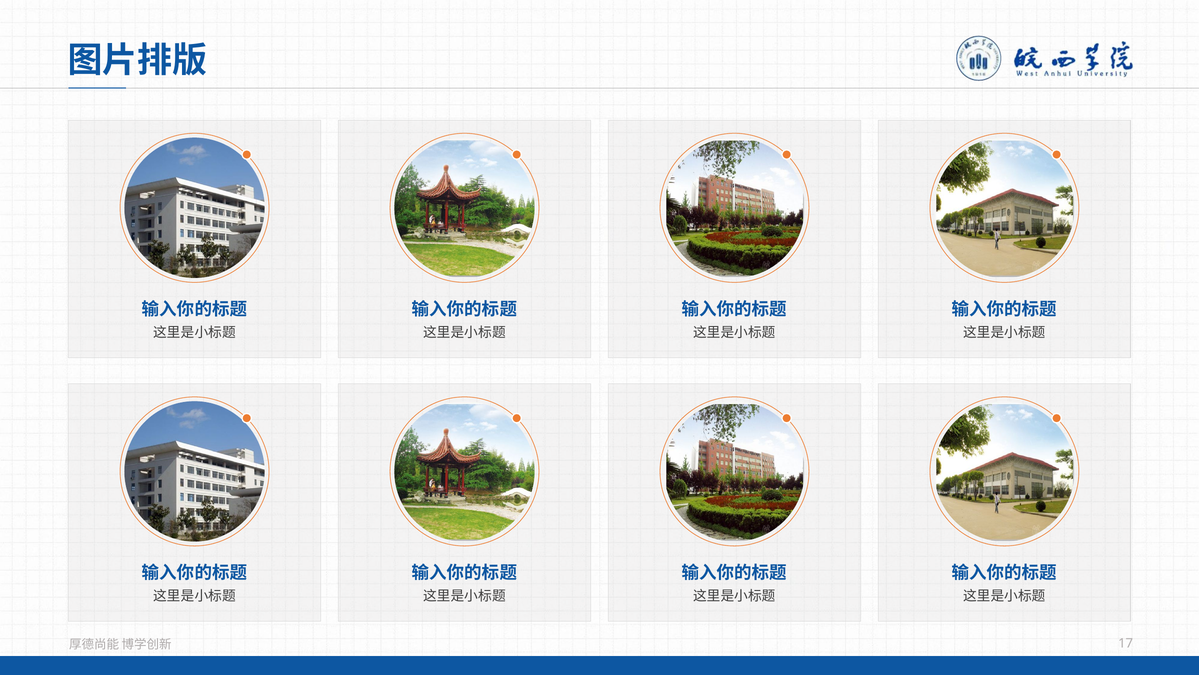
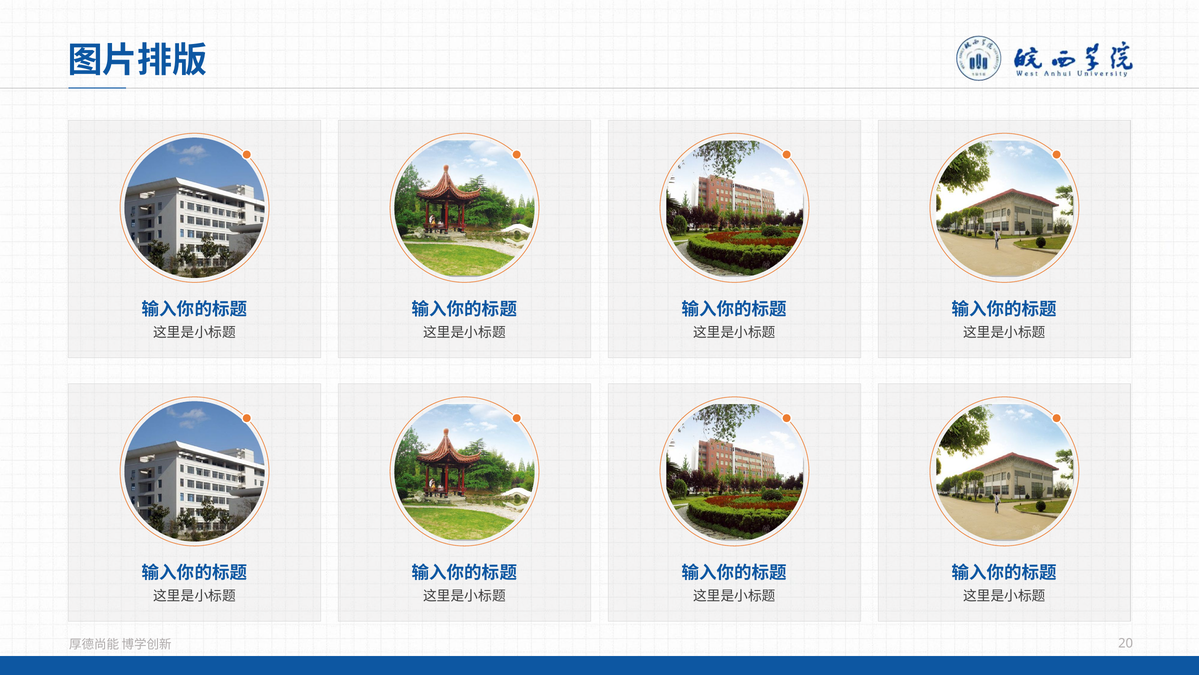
17: 17 -> 20 (1126, 643)
